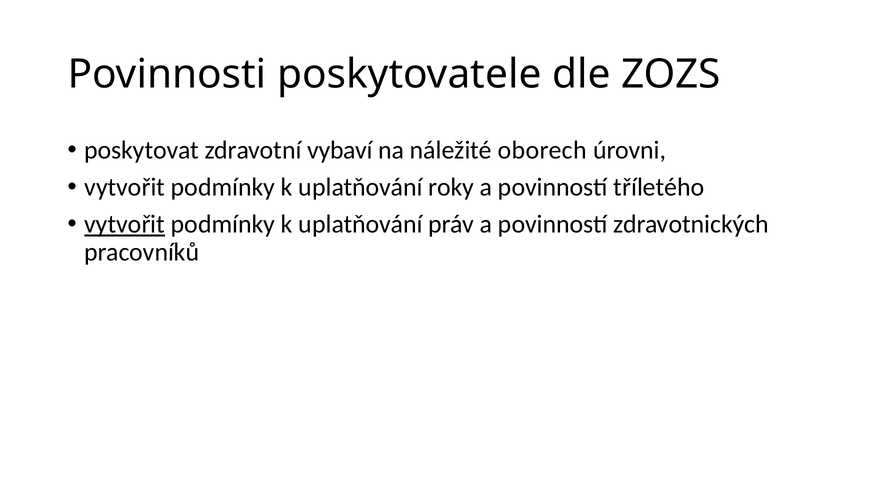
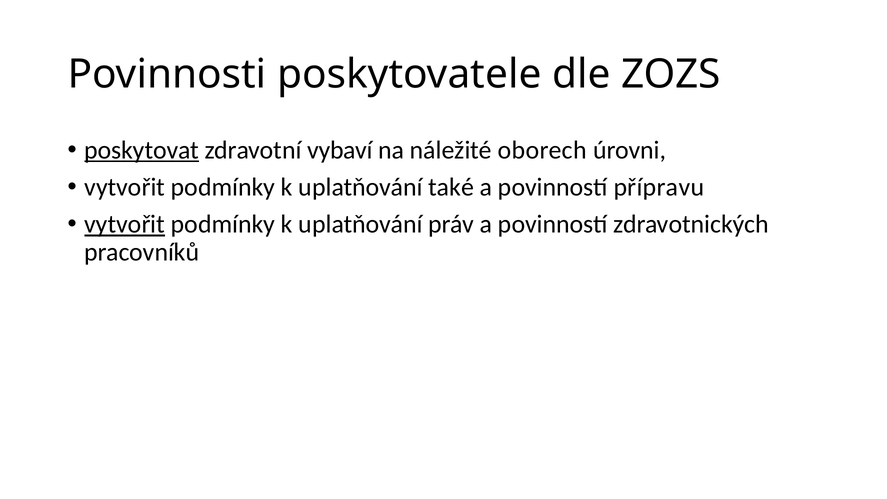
poskytovat underline: none -> present (142, 150)
roky: roky -> také (451, 187)
tříletého: tříletého -> přípravu (659, 187)
